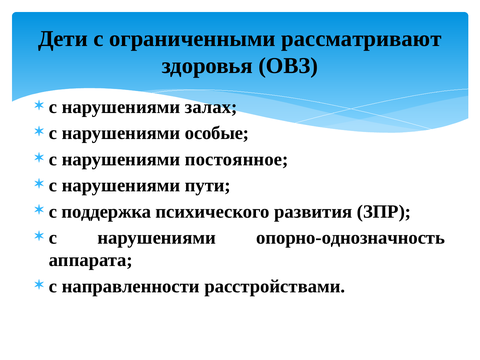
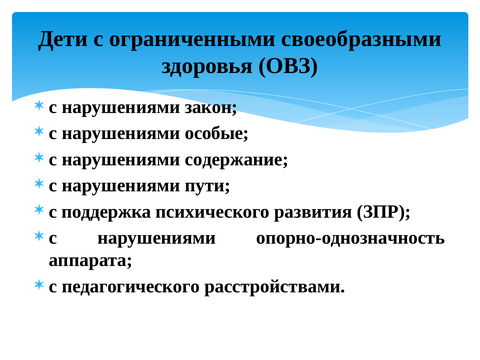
рассматривают: рассматривают -> своеобразными (361, 39)
залах: залах -> закон (211, 107)
постоянное: постоянное -> содержание (237, 159)
направленности: направленности -> педагогического (131, 286)
